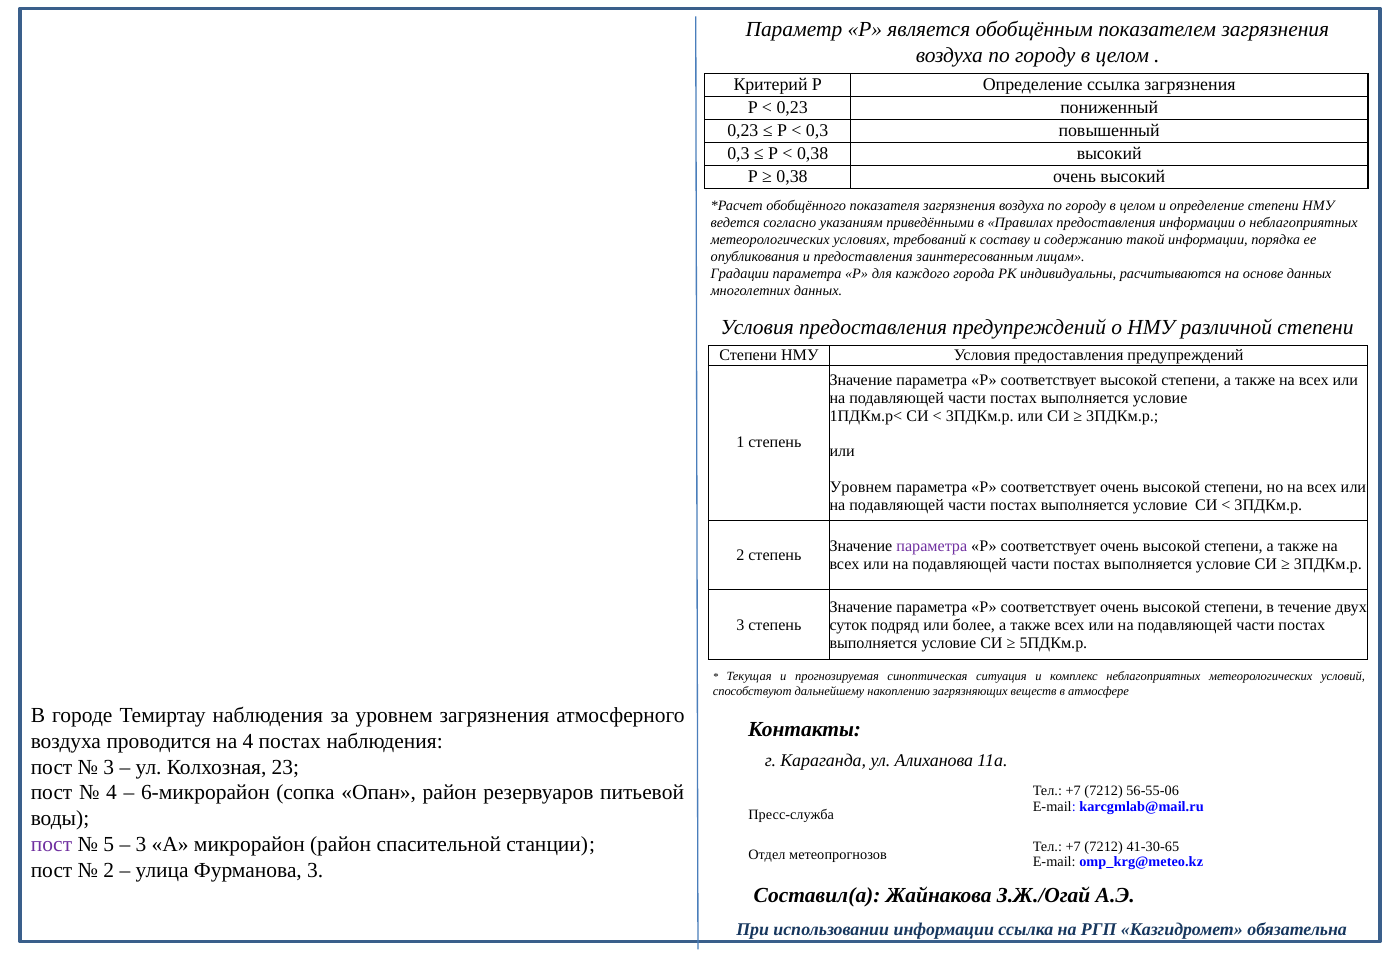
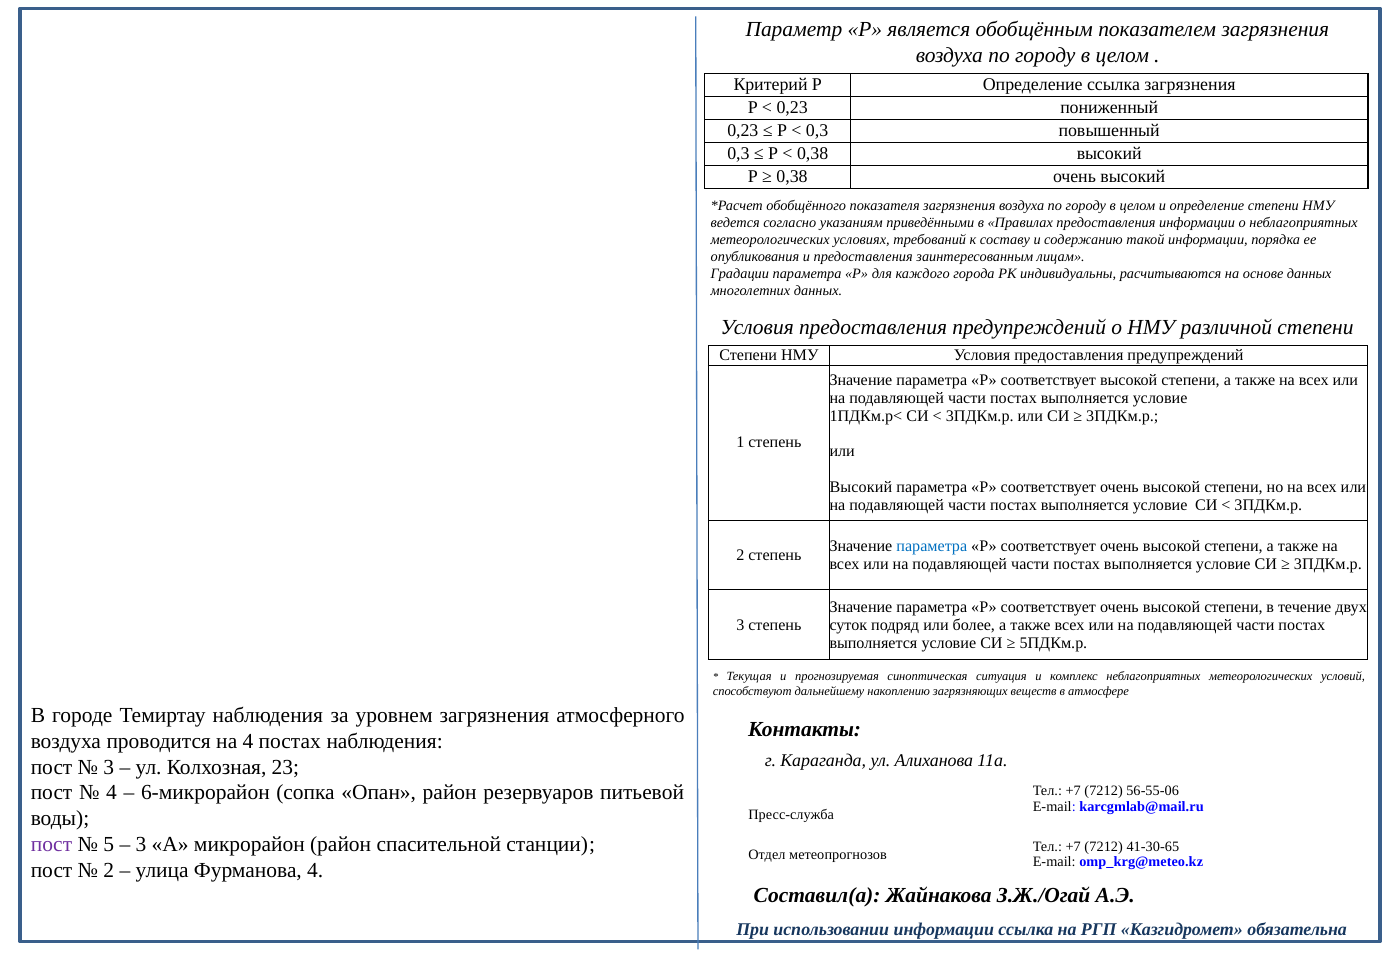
Уровнем: Уровнем -> Высокий (861, 487)
параметра colour: purple -> blue (932, 546)
Фурманова 3: 3 -> 4 (315, 871)
